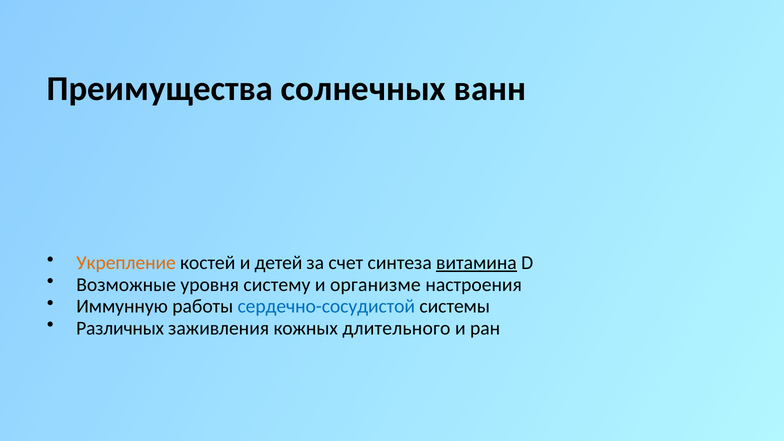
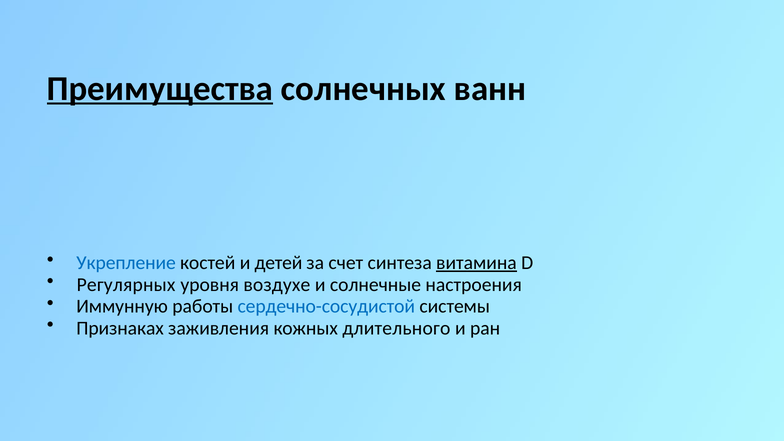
Преимущества underline: none -> present (160, 89)
Укрепление colour: orange -> blue (126, 263)
Возможные: Возможные -> Регулярных (126, 285)
систему: систему -> воздухе (277, 285)
организме: организме -> солнечные (376, 285)
Различных: Различных -> Признаках (120, 328)
